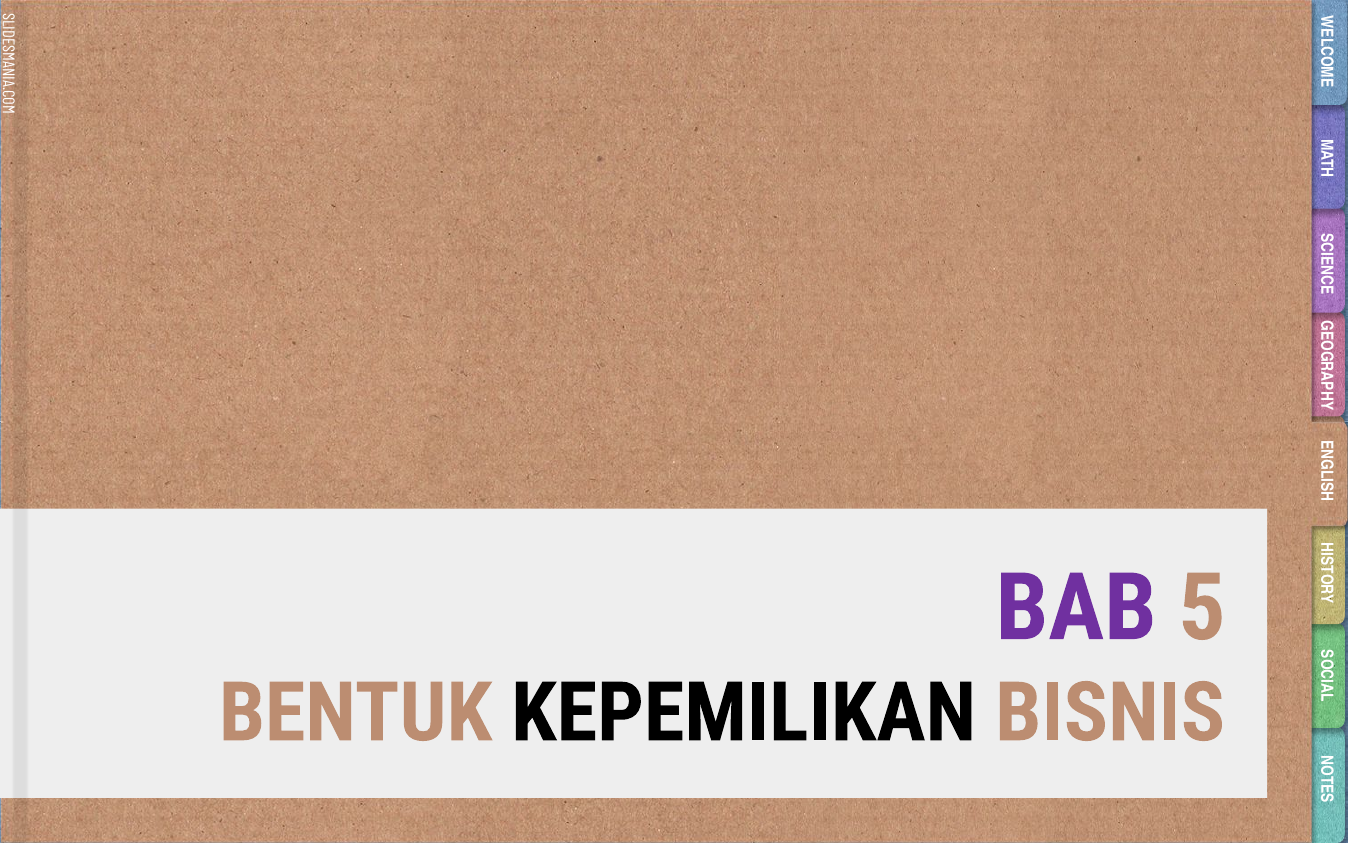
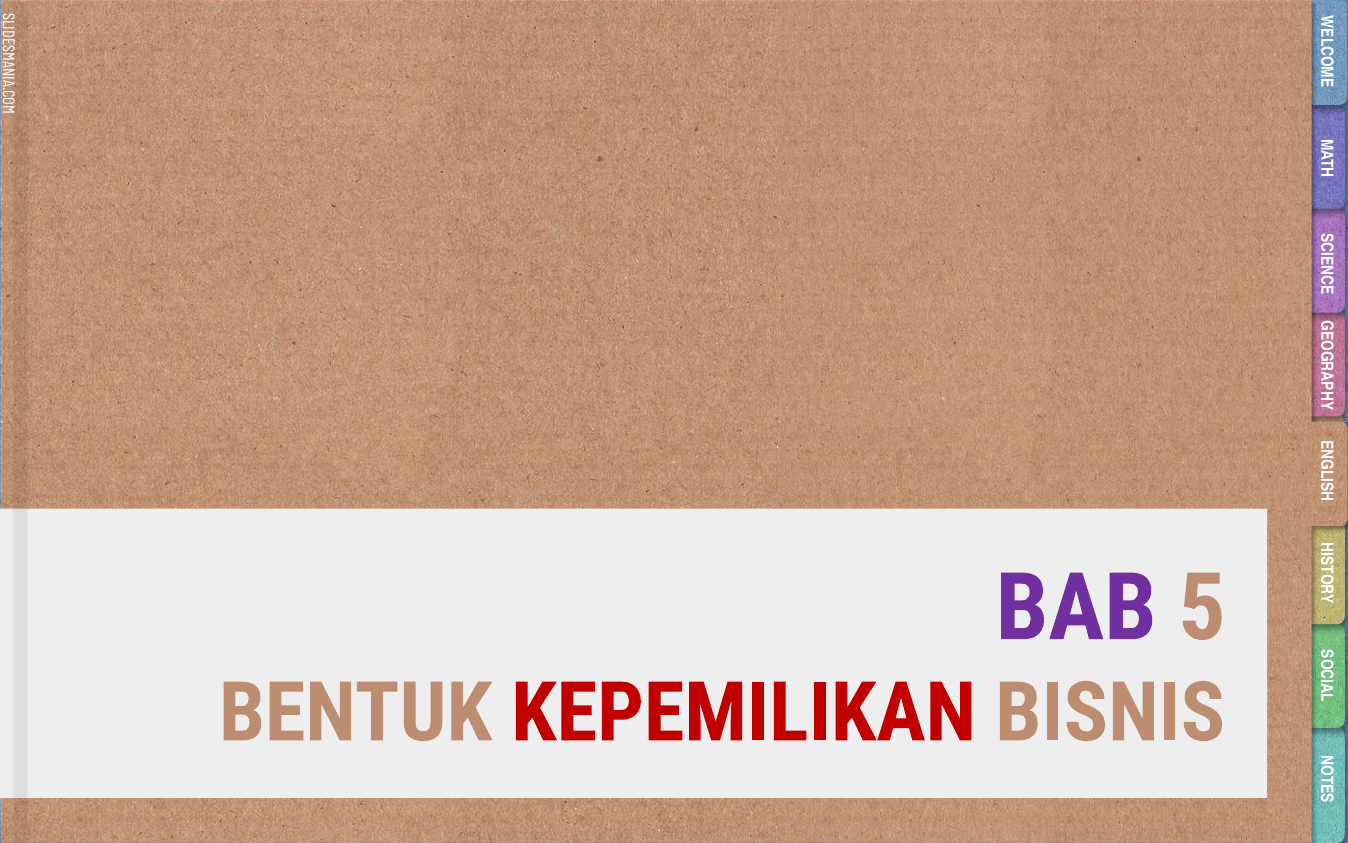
KEPEMILIKAN colour: black -> red (744, 713)
